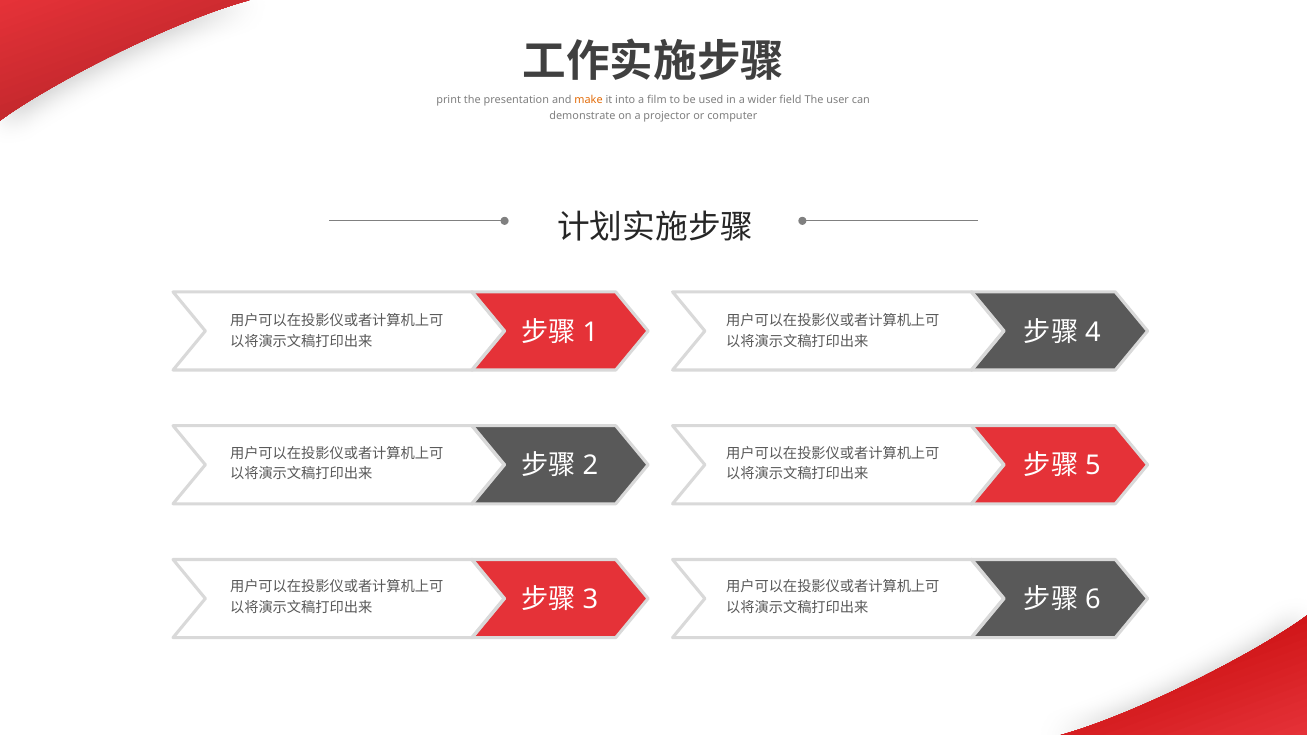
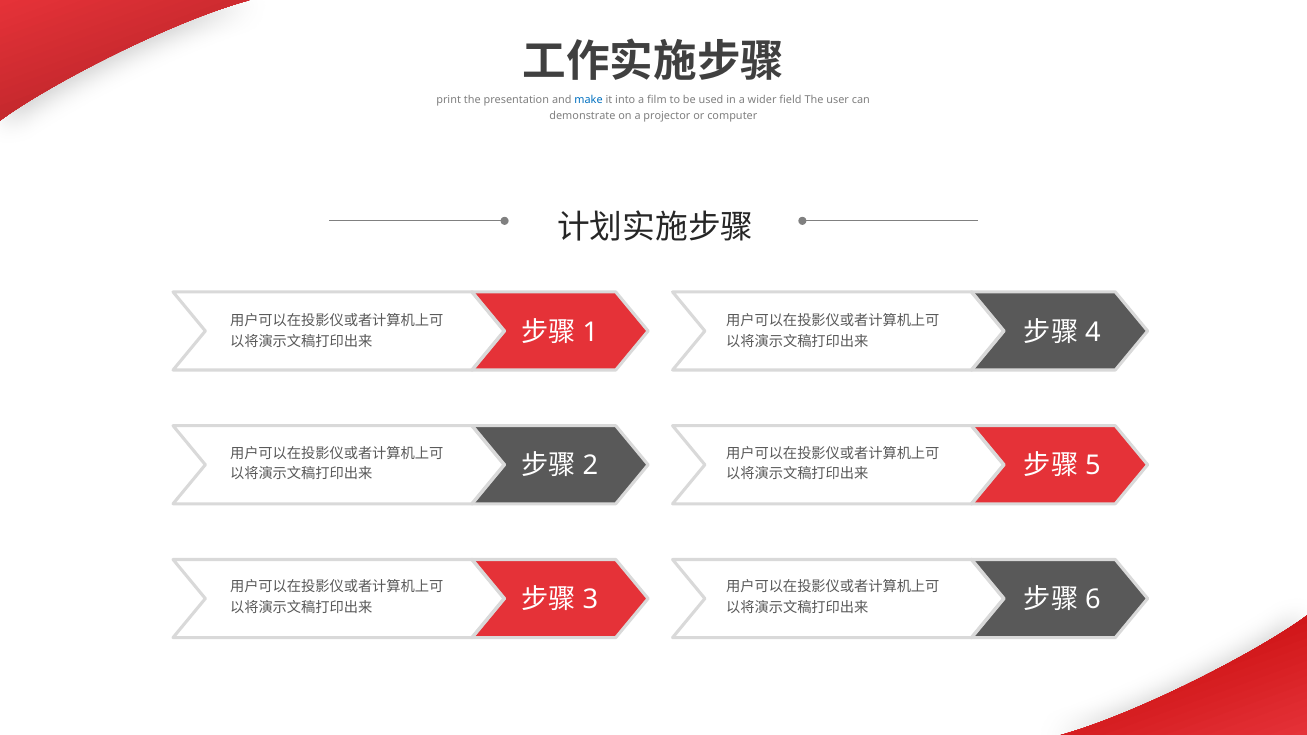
make colour: orange -> blue (589, 100)
